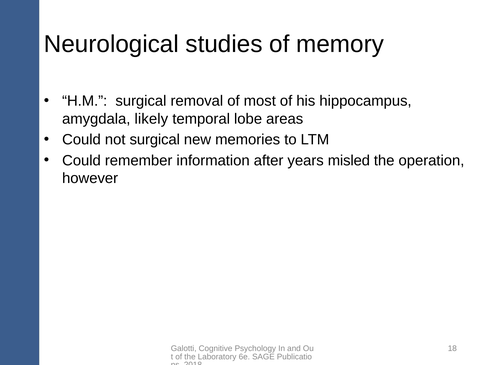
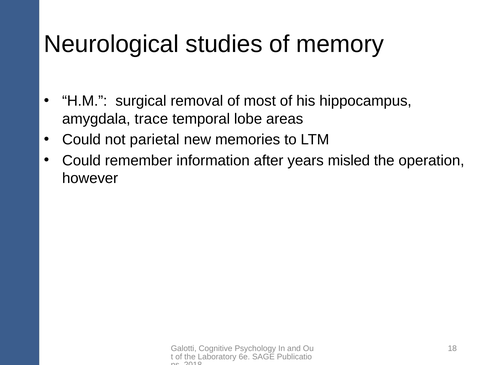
likely: likely -> trace (151, 119)
not surgical: surgical -> parietal (155, 139)
